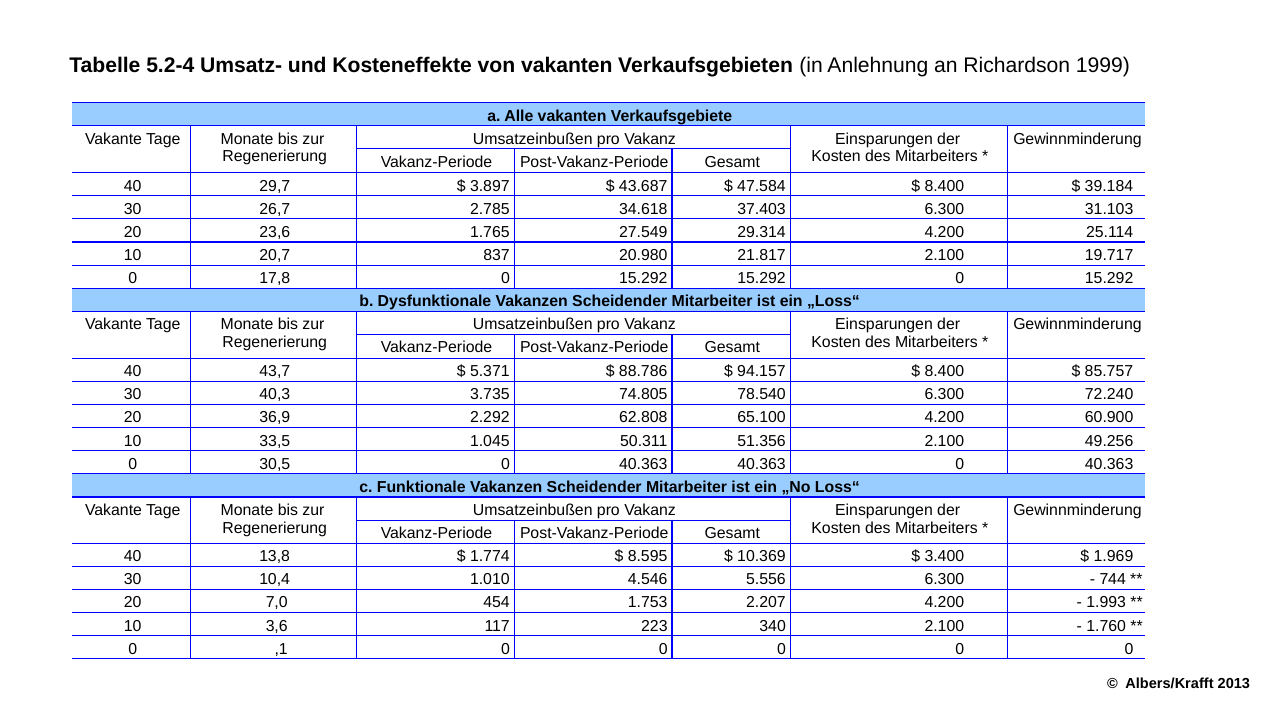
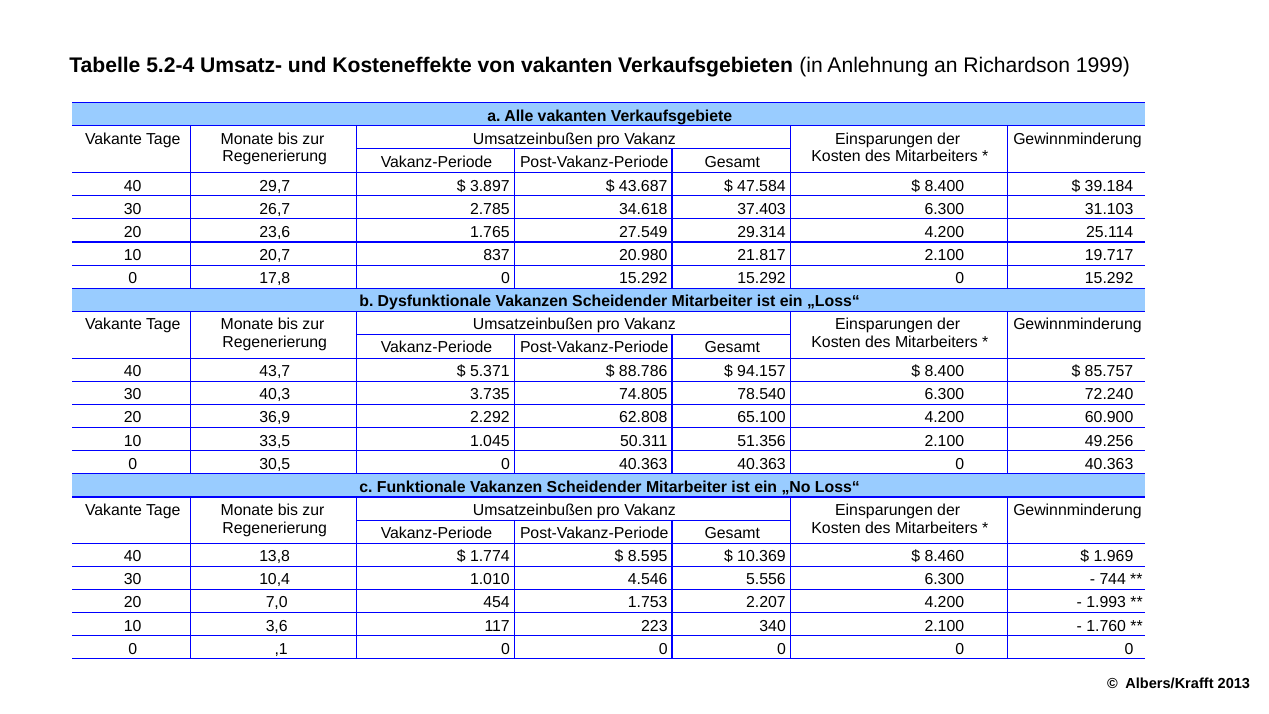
3.400: 3.400 -> 8.460 (944, 556)
